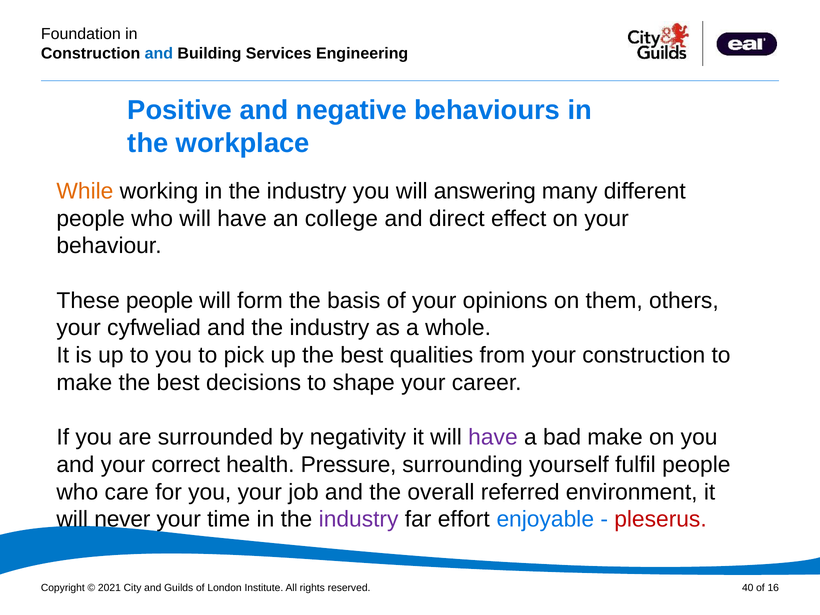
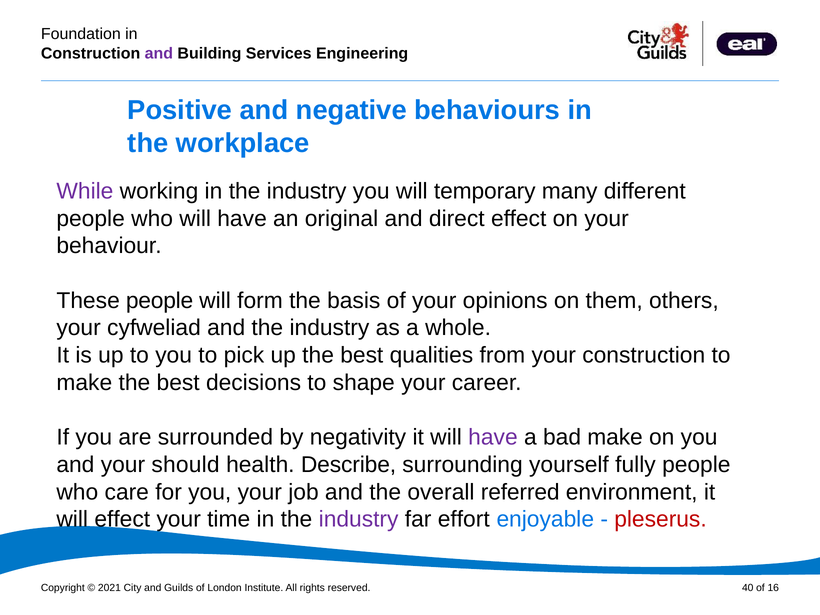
and colour: blue -> purple (159, 53)
While colour: orange -> purple (85, 191)
answering: answering -> temporary (485, 191)
college: college -> original (341, 219)
correct: correct -> should (186, 465)
Pressure: Pressure -> Describe (349, 465)
fulfil: fulfil -> fully (635, 465)
will never: never -> effect (122, 519)
